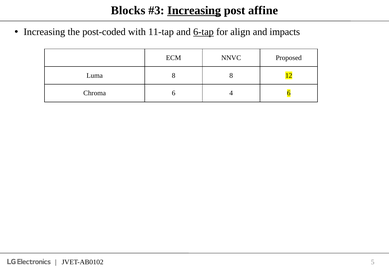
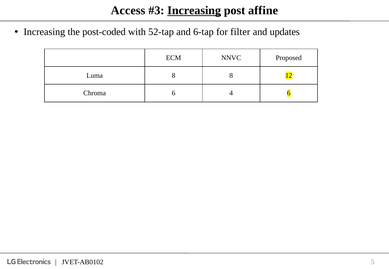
Blocks: Blocks -> Access (128, 10)
11-tap: 11-tap -> 52-tap (161, 32)
6-tap underline: present -> none (203, 32)
align: align -> filter (240, 32)
impacts: impacts -> updates (285, 32)
